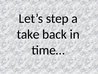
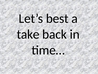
step: step -> best (57, 18)
